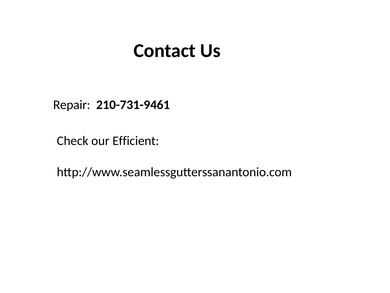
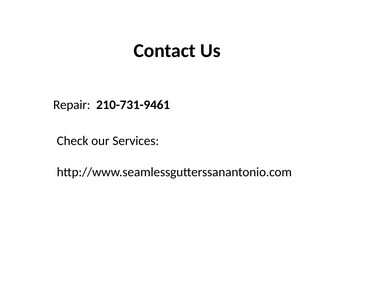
Efficient: Efficient -> Services (136, 141)
